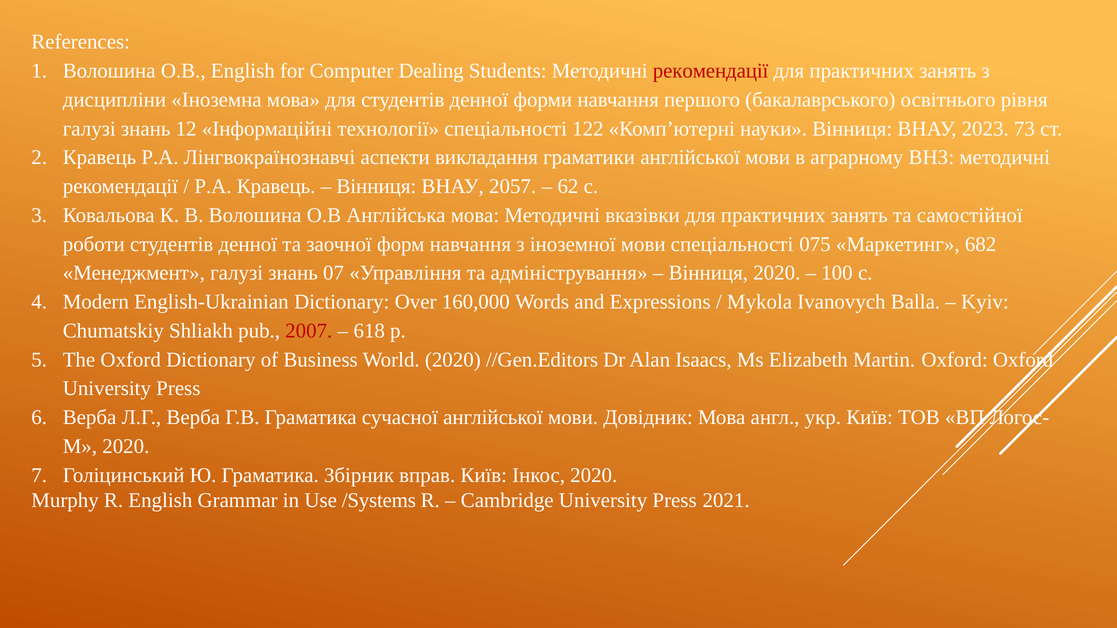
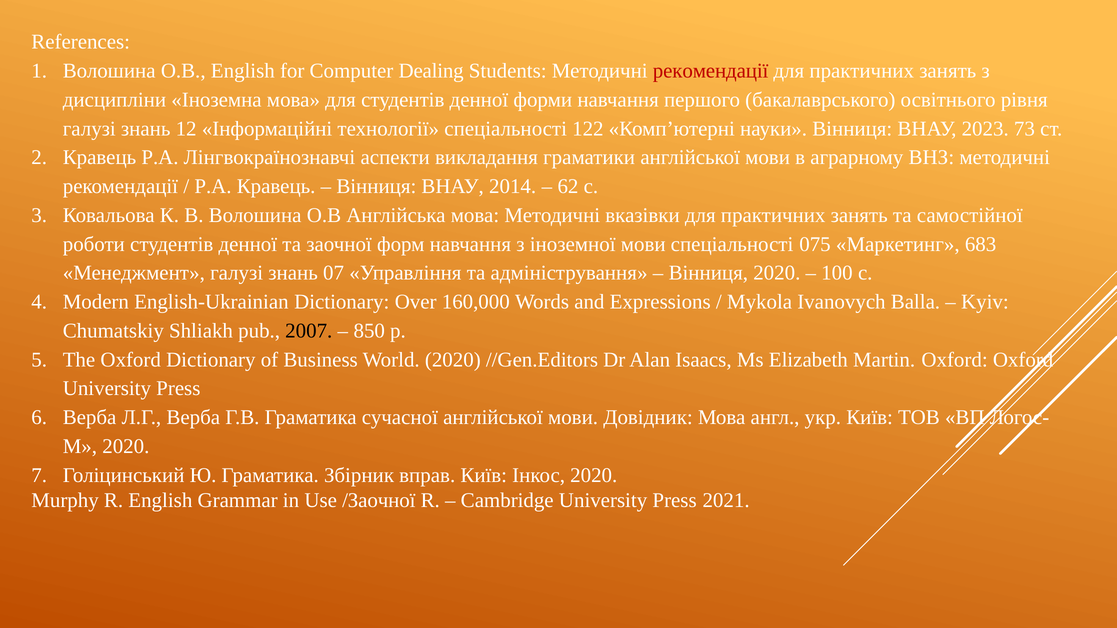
2057: 2057 -> 2014 (513, 186)
682: 682 -> 683 (981, 244)
2007 colour: red -> black (309, 331)
618: 618 -> 850 (369, 331)
/Systems: /Systems -> /Заочної (379, 501)
